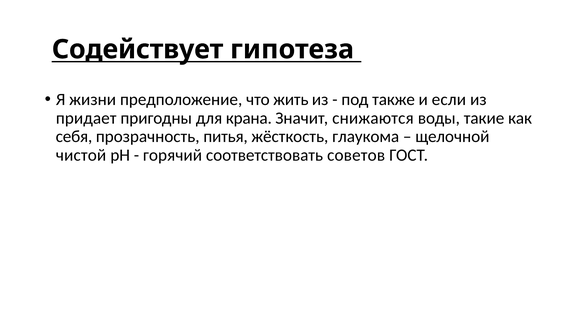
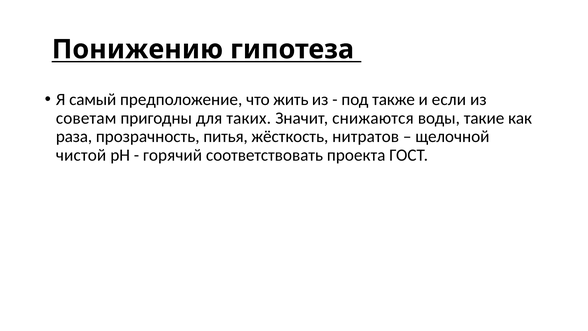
Содействует: Содействует -> Понижению (137, 49)
жизни: жизни -> самый (93, 99)
придает: придает -> советам (86, 118)
крана: крана -> таких (249, 118)
себя: себя -> раза (74, 136)
глаукома: глаукома -> нитратов (366, 136)
советов: советов -> проекта (356, 155)
